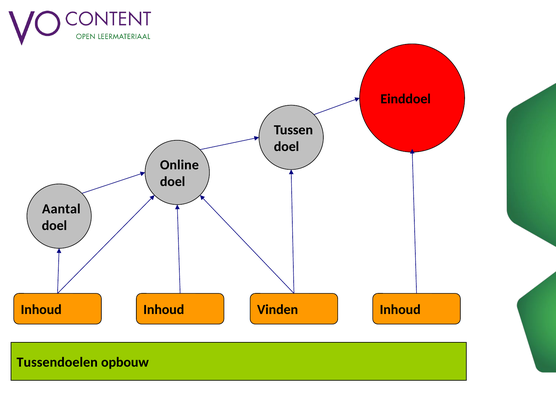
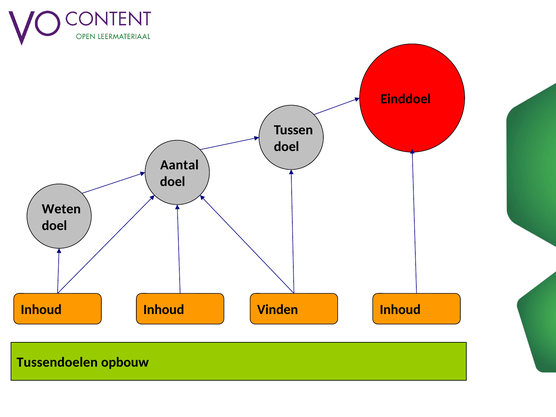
Online: Online -> Aantal (179, 165)
Aantal: Aantal -> Weten (61, 209)
